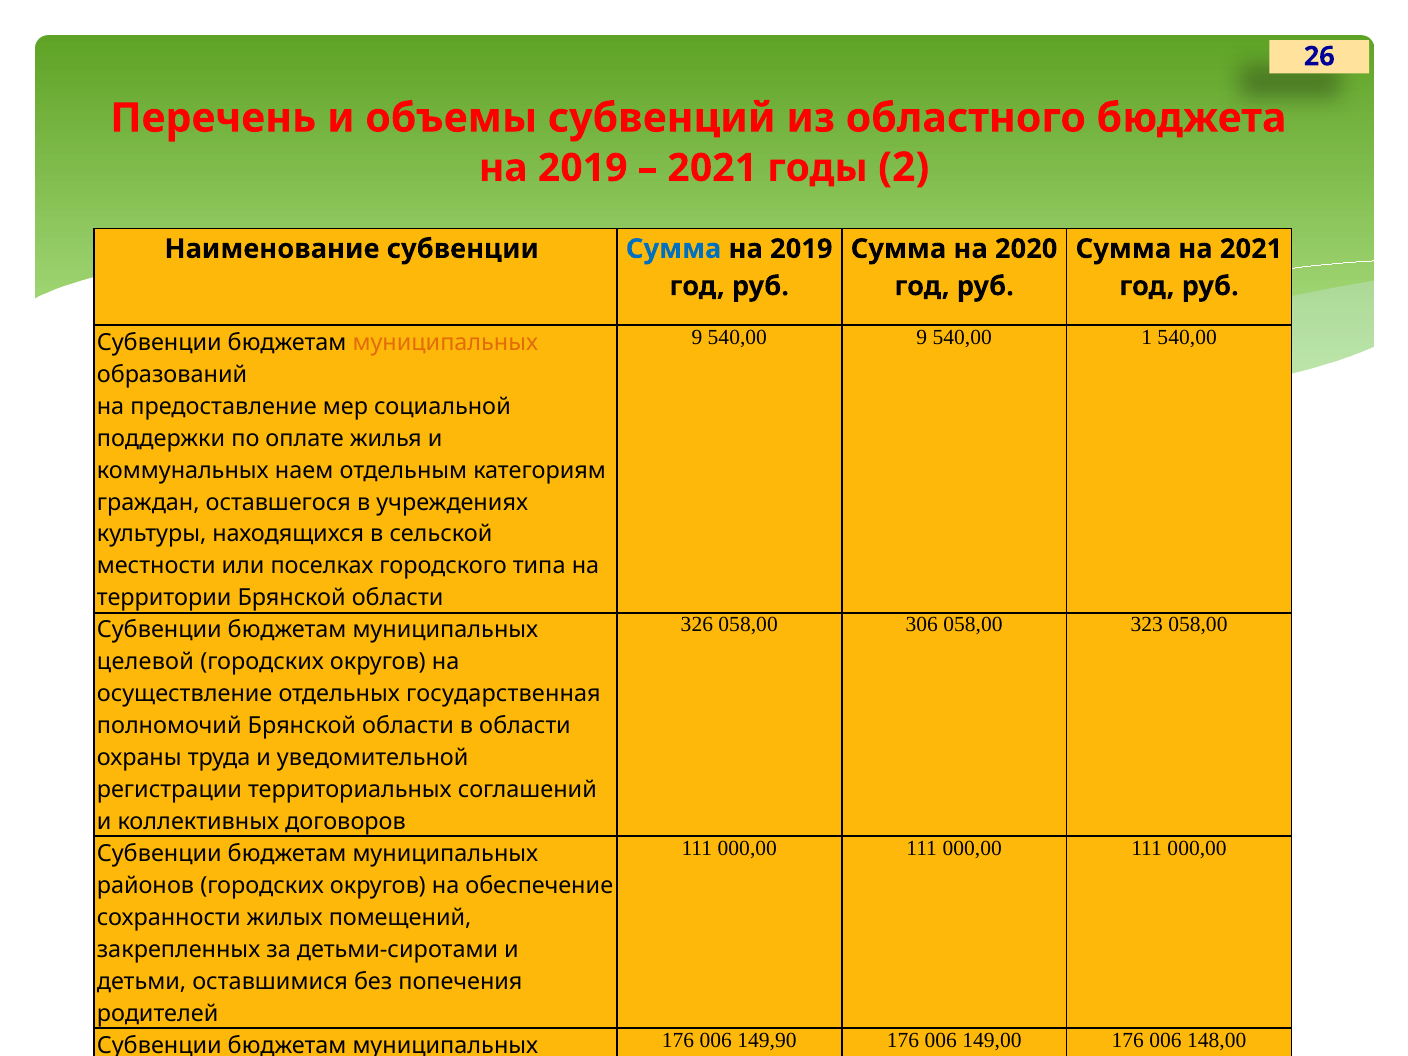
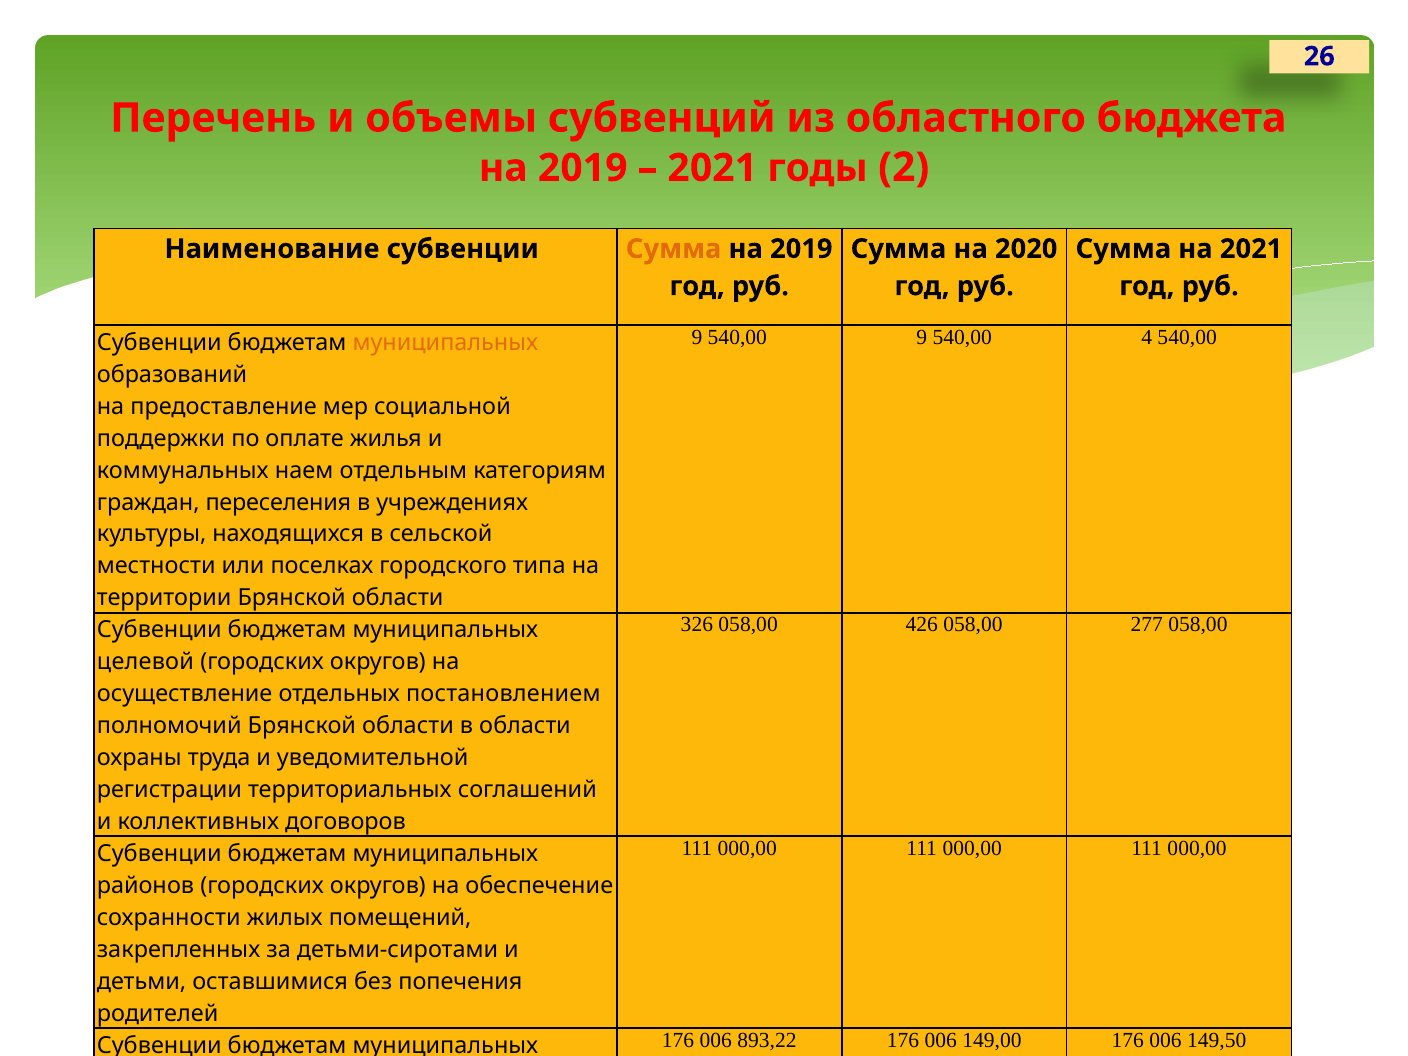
Сумма colour: blue -> orange (674, 249)
1: 1 -> 4 (1147, 337)
оставшегося: оставшегося -> переселения (278, 502)
306: 306 -> 426 (922, 625)
323: 323 -> 277 (1147, 625)
государственная: государственная -> постановлением (503, 694)
149,90: 149,90 -> 893,22 (767, 1040)
148,00: 148,00 -> 149,50 (1217, 1040)
